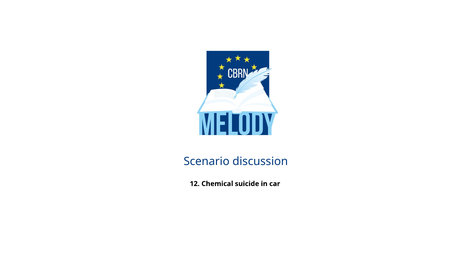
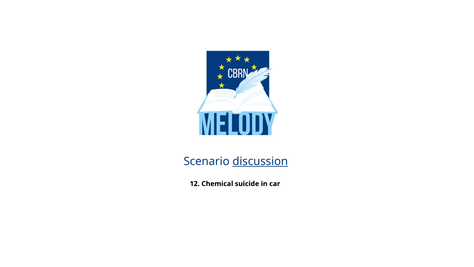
discussion underline: none -> present (260, 161)
